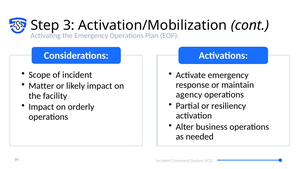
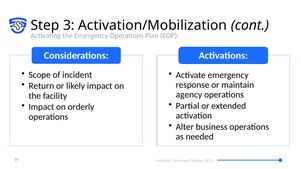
Matter: Matter -> Return (41, 86)
resiliency: resiliency -> extended (229, 106)
